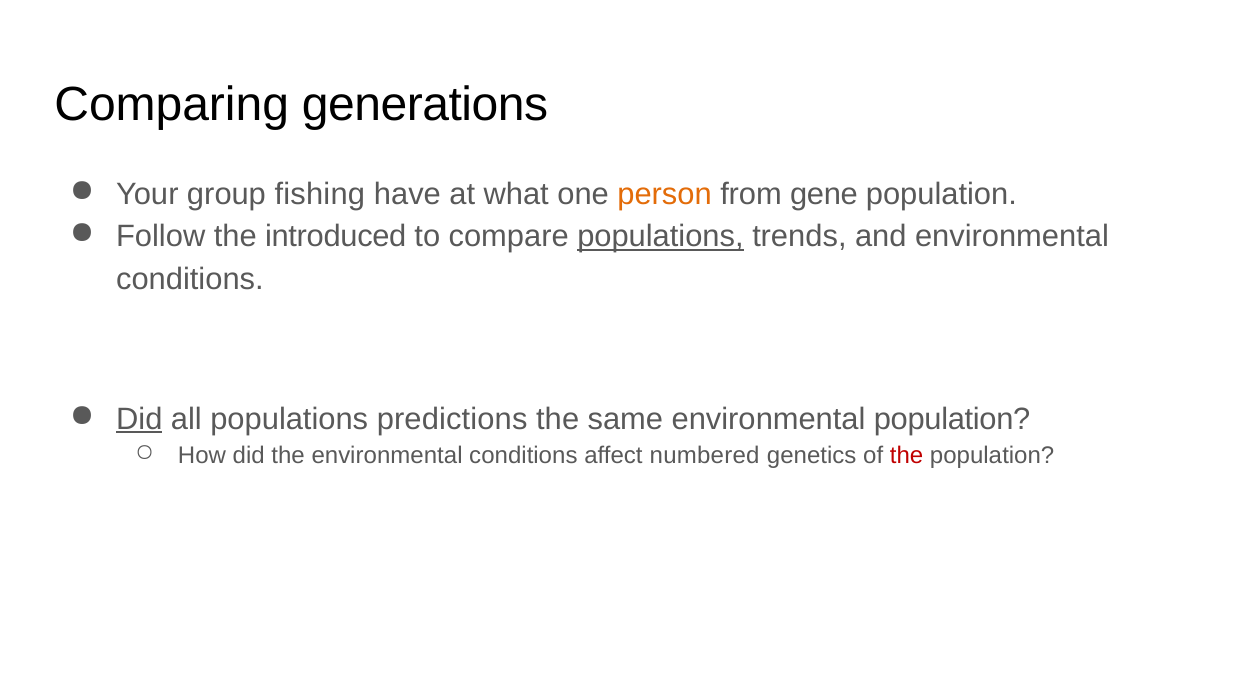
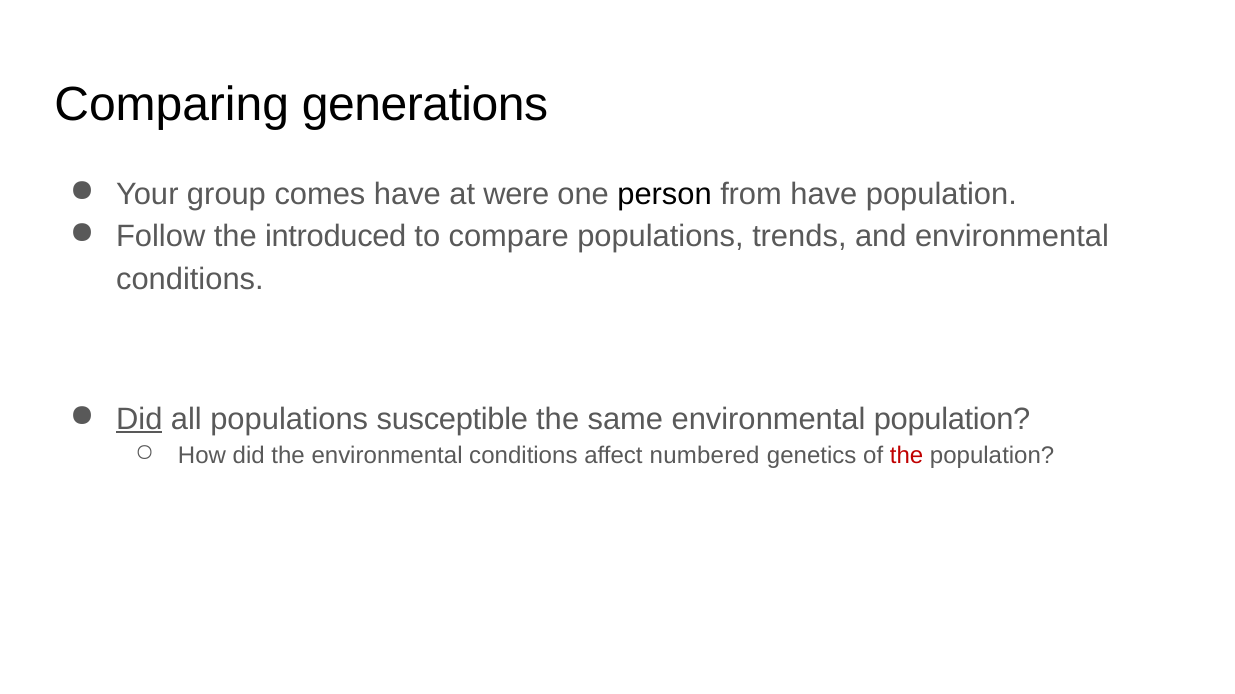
fishing: fishing -> comes (320, 194)
what: what -> were (516, 194)
person colour: orange -> black (665, 194)
from gene: gene -> have (824, 194)
populations underline: present -> none (660, 237)
predictions: predictions -> susceptible (452, 419)
